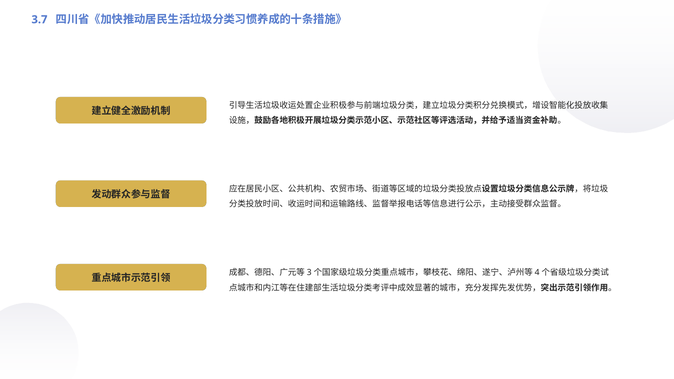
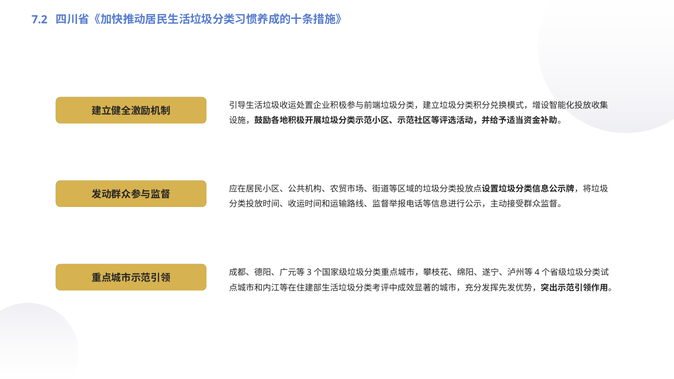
3.7: 3.7 -> 7.2 (39, 20)
